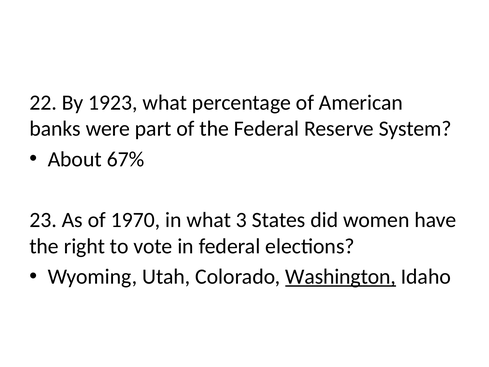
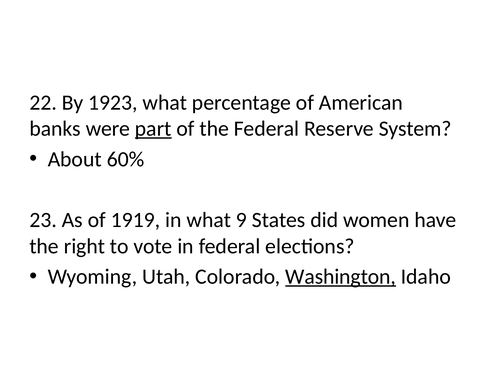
part underline: none -> present (153, 129)
67%: 67% -> 60% (126, 159)
1970: 1970 -> 1919 (135, 220)
3: 3 -> 9 (241, 220)
